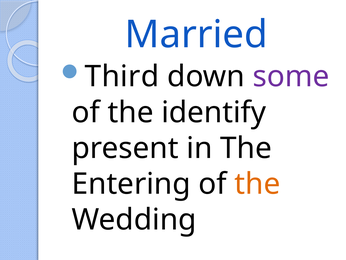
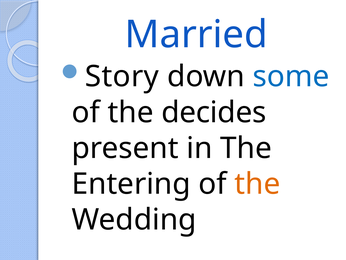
Third: Third -> Story (122, 76)
some colour: purple -> blue (291, 76)
identify: identify -> decides (214, 112)
